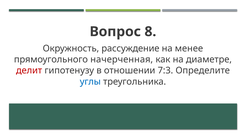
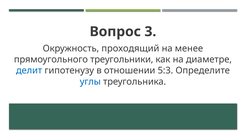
8: 8 -> 3 (150, 32)
рассуждение: рассуждение -> проходящий (130, 49)
начерченная: начерченная -> треугольники (122, 60)
делит colour: red -> blue (29, 71)
7:3: 7:3 -> 5:3 (165, 71)
